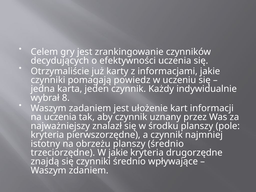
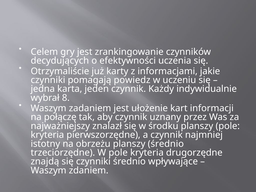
na uczenia: uczenia -> połączę (60, 117)
W jakie: jakie -> pole (118, 153)
